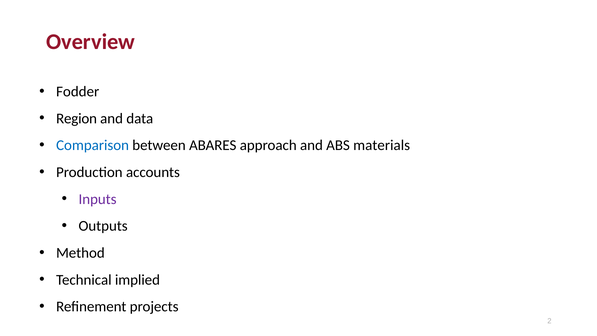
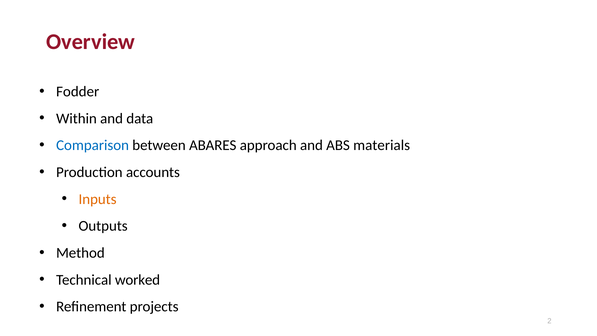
Region: Region -> Within (76, 118)
Inputs colour: purple -> orange (98, 199)
implied: implied -> worked (137, 280)
